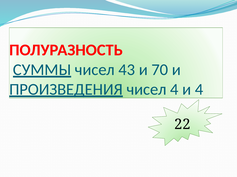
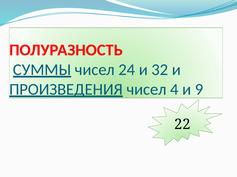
43: 43 -> 24 (127, 70)
70: 70 -> 32 (160, 70)
и 4: 4 -> 9 (199, 90)
